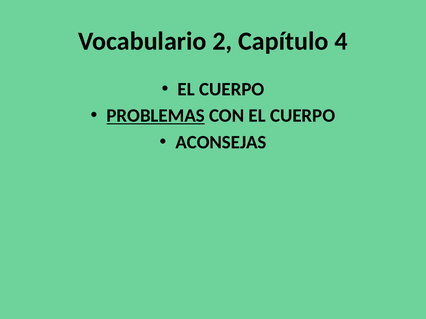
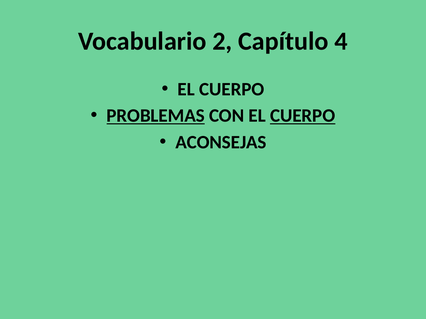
CUERPO underline: none -> present (303, 116)
